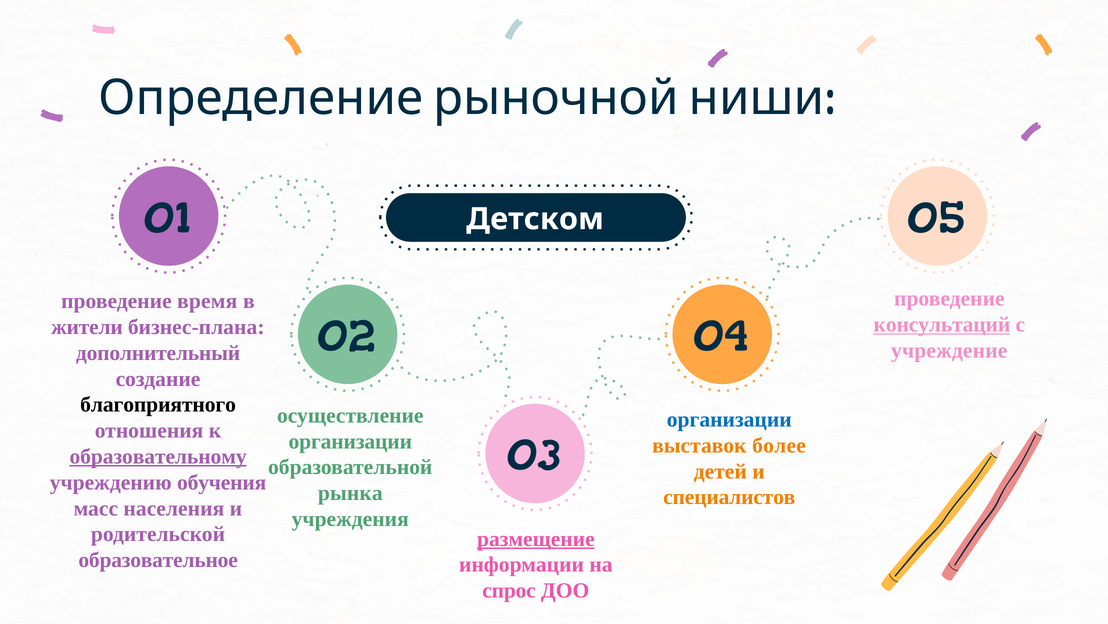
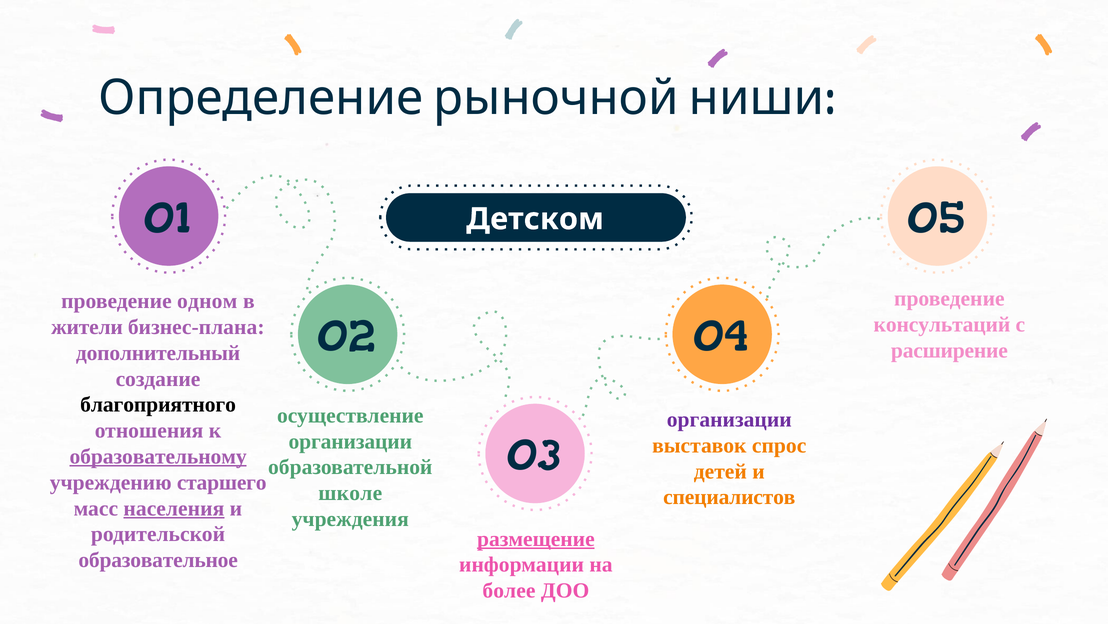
время: время -> одном (207, 301)
консультаций underline: present -> none (942, 324)
учреждение: учреждение -> расширение (949, 350)
организации colour: blue -> purple (729, 419)
более: более -> спрос (779, 445)
обучения: обучения -> старшего (222, 482)
рынка: рынка -> школе (350, 493)
населения underline: none -> present (174, 508)
спрос: спрос -> более (509, 590)
